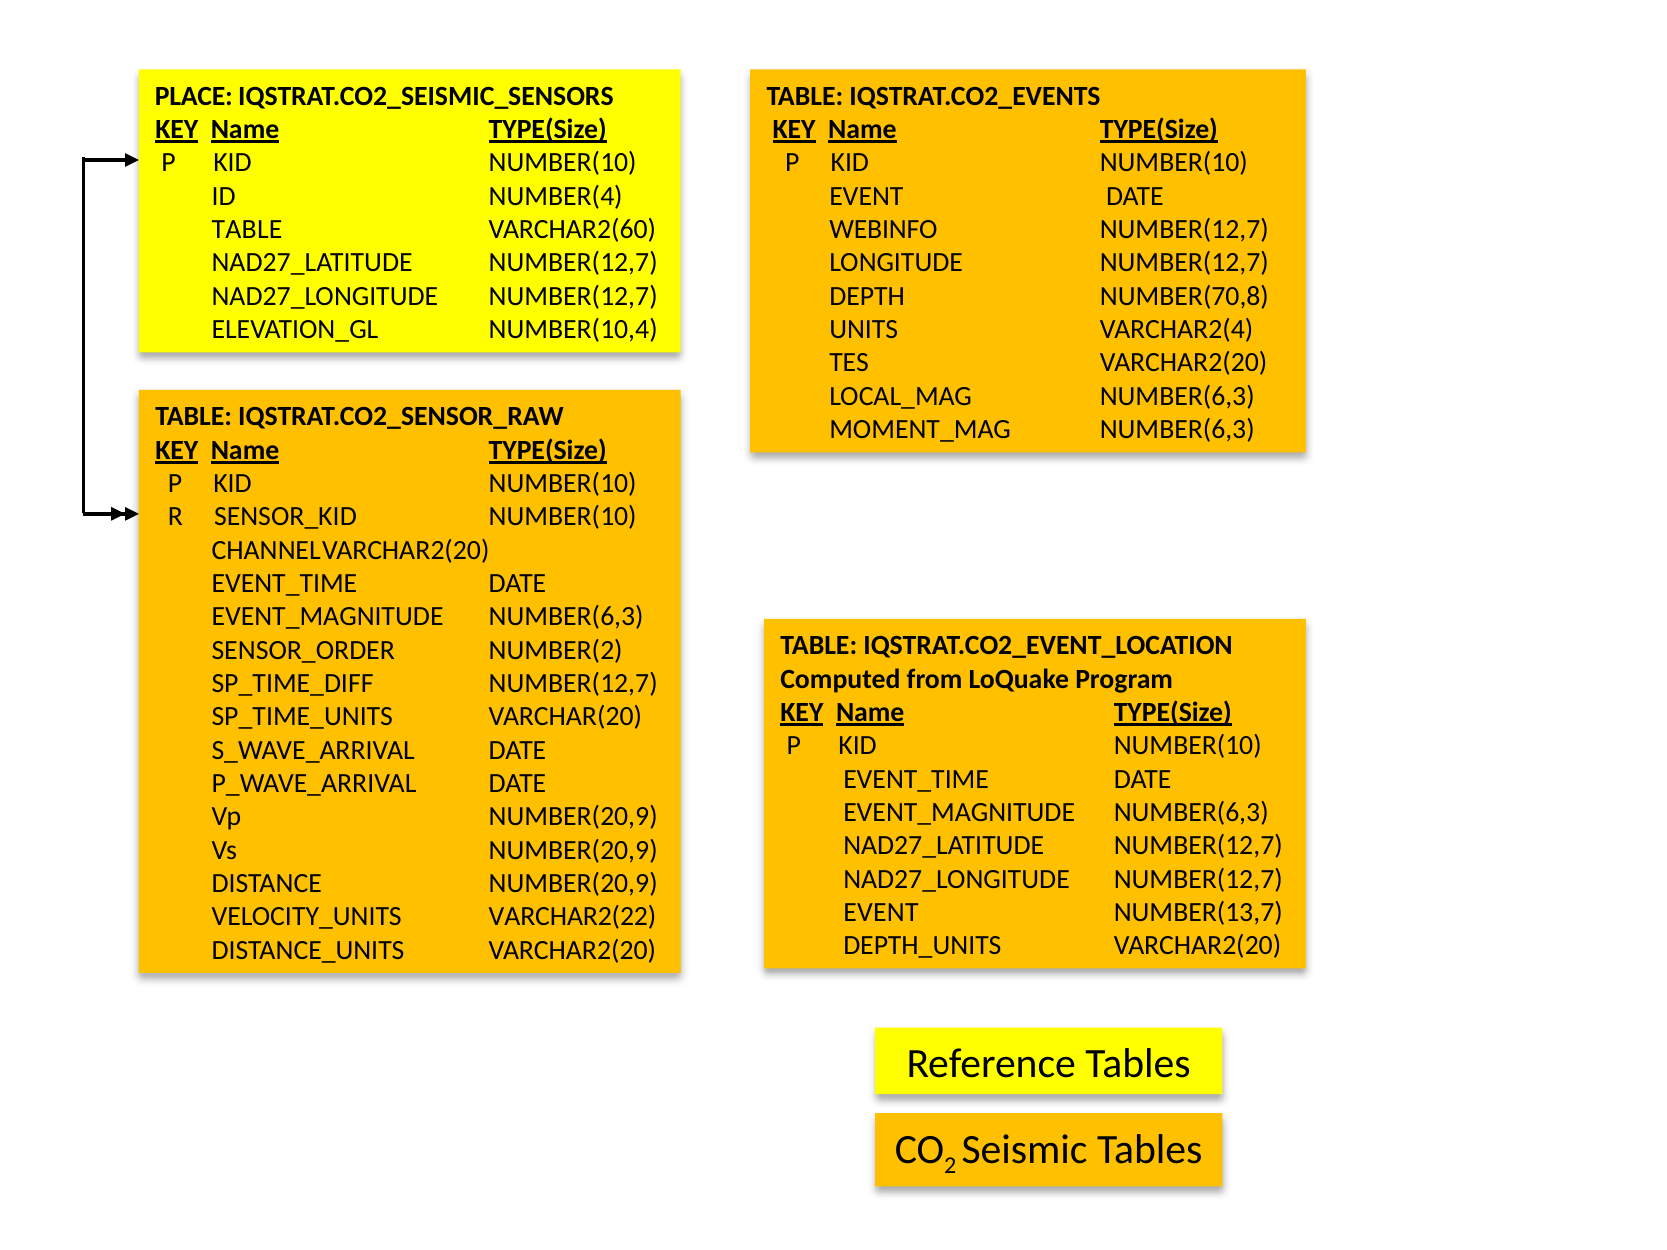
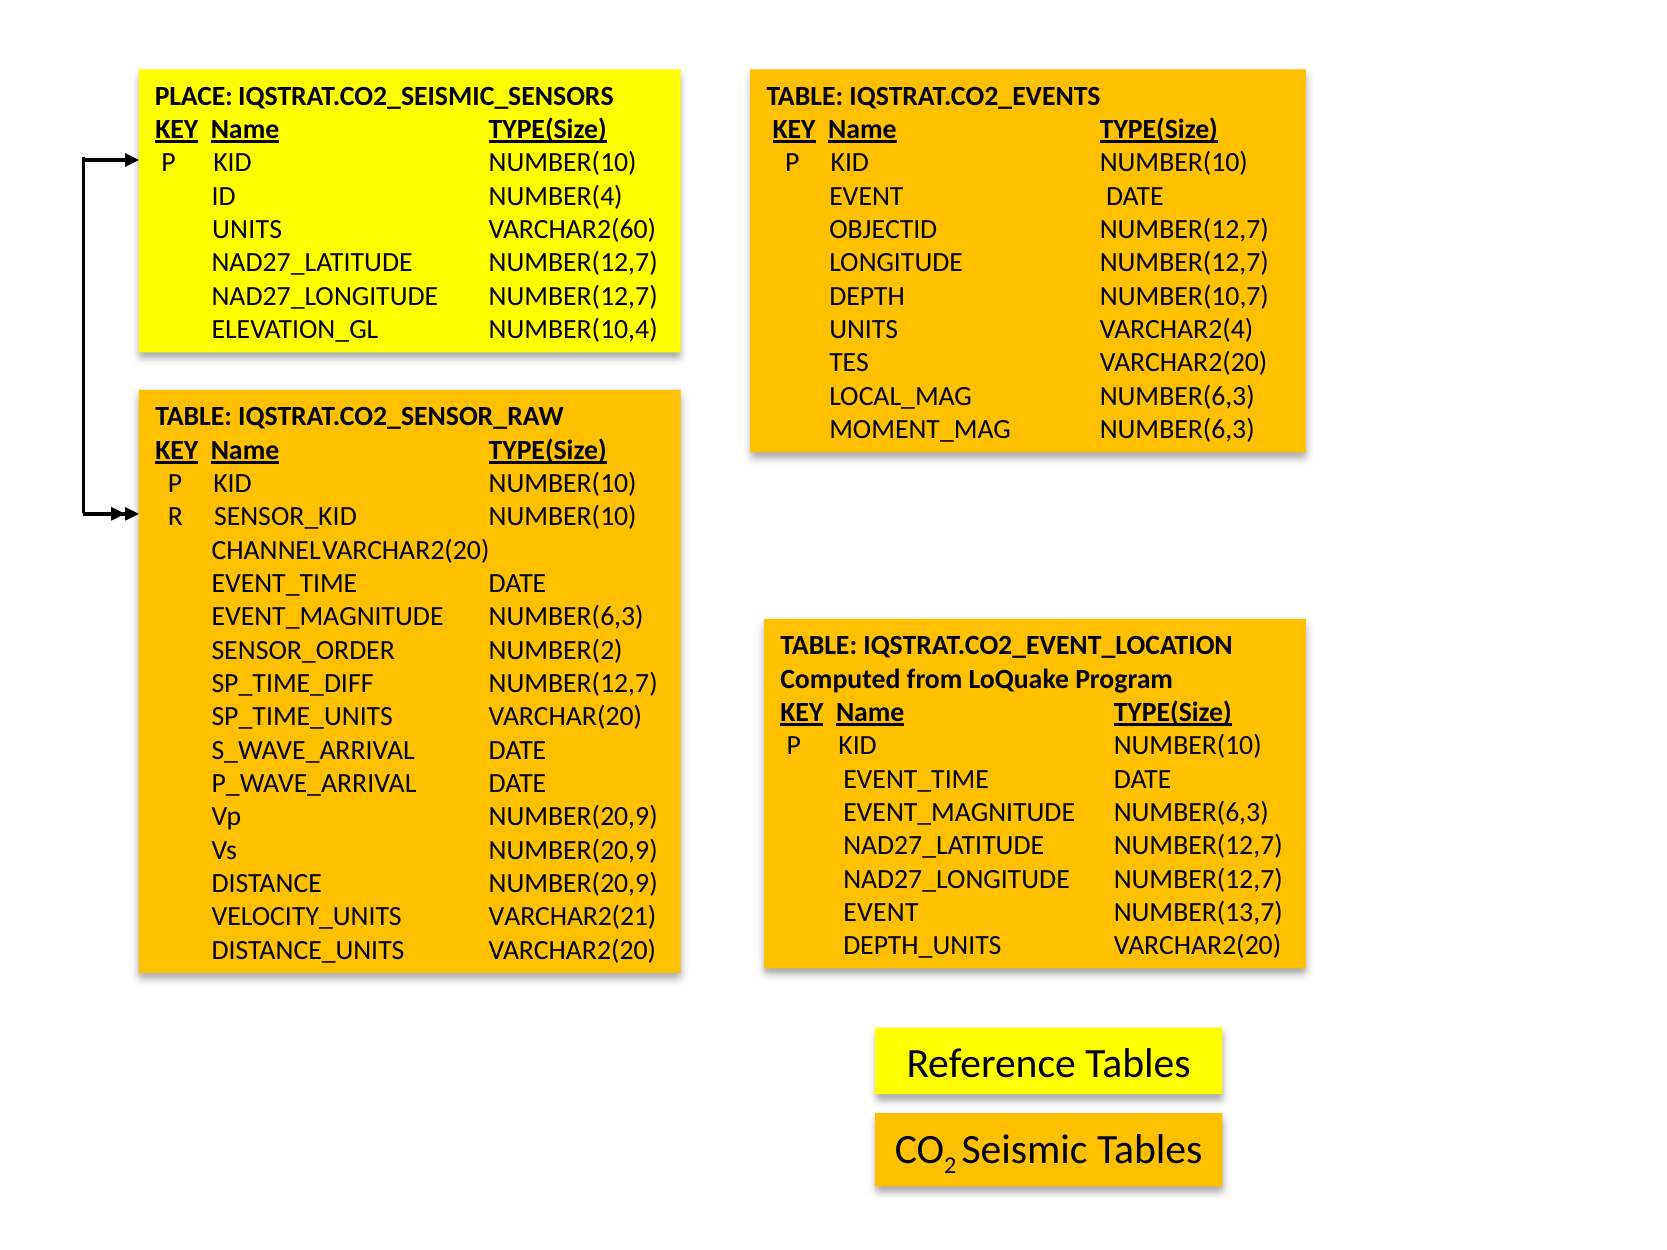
TABLE: TABLE -> UNITS (247, 230)
WEBINFO: WEBINFO -> OBJECTID (883, 230)
NUMBER(70,8: NUMBER(70,8 -> NUMBER(10,7 (1184, 296)
VARCHAR2(22: VARCHAR2(22 -> VARCHAR2(21 (573, 917)
